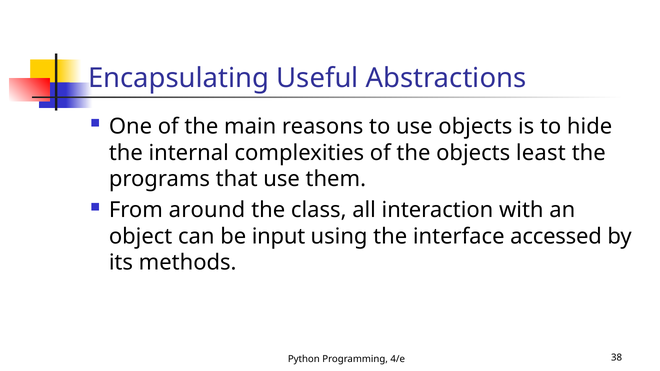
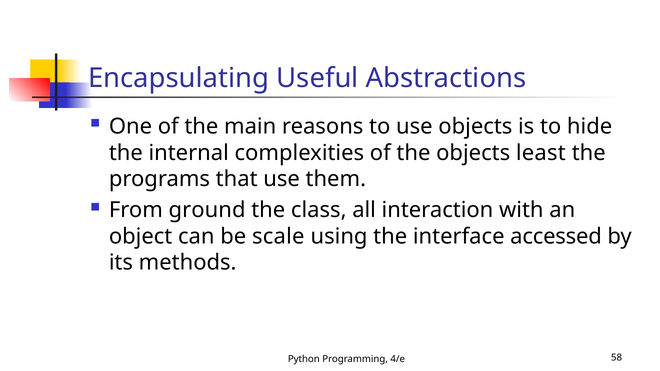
around: around -> ground (207, 210)
input: input -> scale (278, 236)
38: 38 -> 58 (617, 358)
